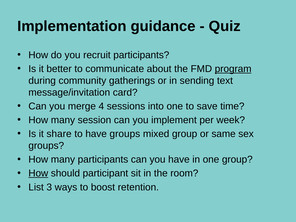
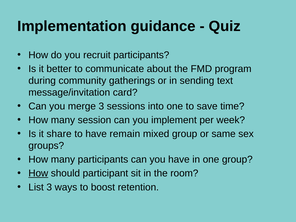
program underline: present -> none (233, 69)
merge 4: 4 -> 3 (101, 106)
have groups: groups -> remain (125, 134)
